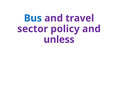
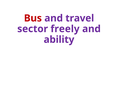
Bus colour: blue -> red (33, 18)
policy: policy -> freely (65, 29)
unless: unless -> ability (59, 39)
